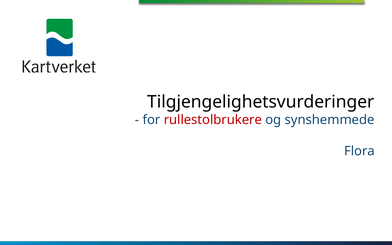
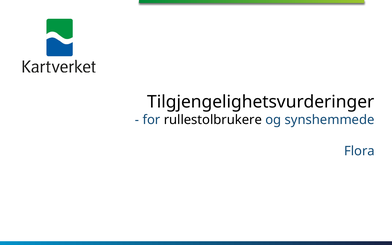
rullestolbrukere colour: red -> black (213, 120)
